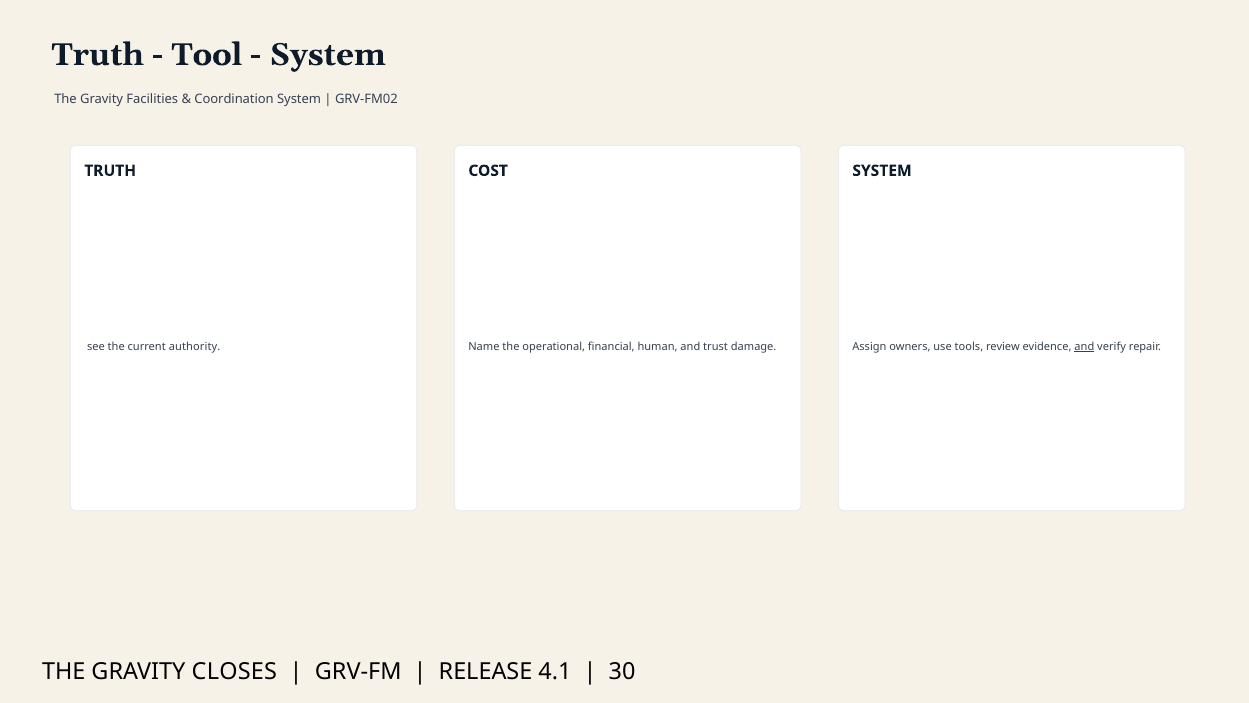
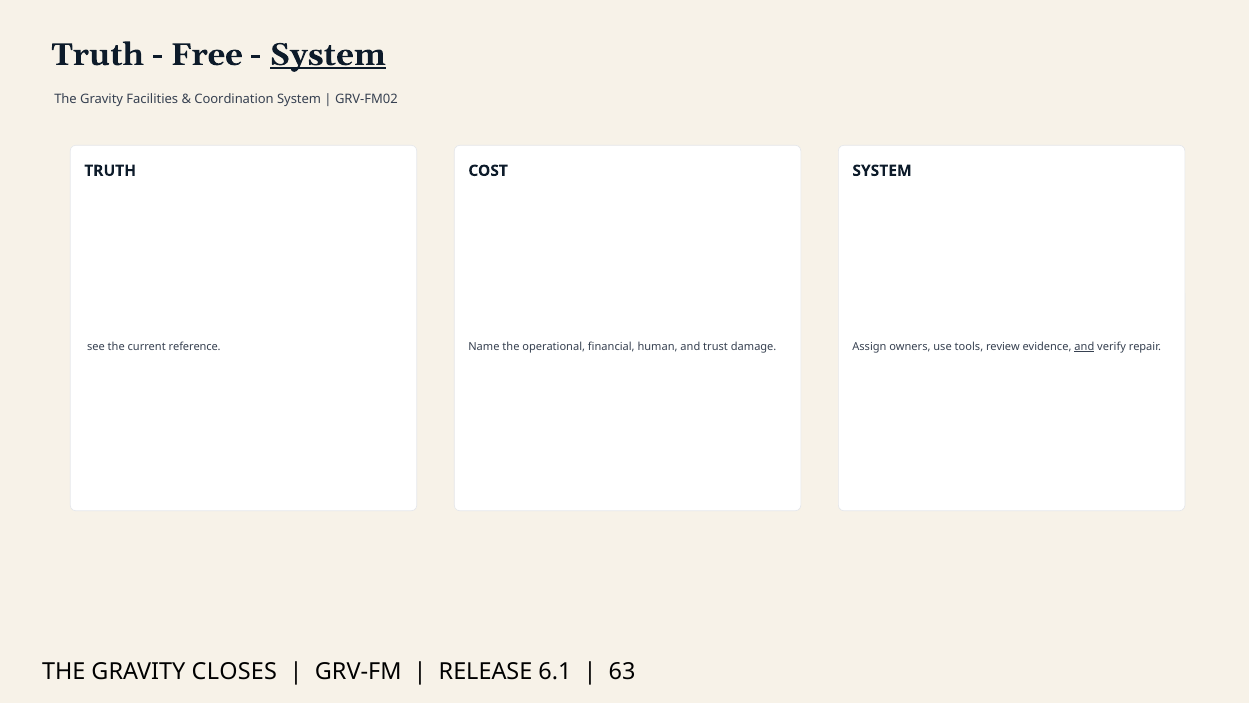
Tool: Tool -> Free (207, 55)
System underline: none -> present (328, 55)
authority: authority -> reference (195, 346)
4.1: 4.1 -> 6.1 (555, 671)
30: 30 -> 63 (622, 671)
